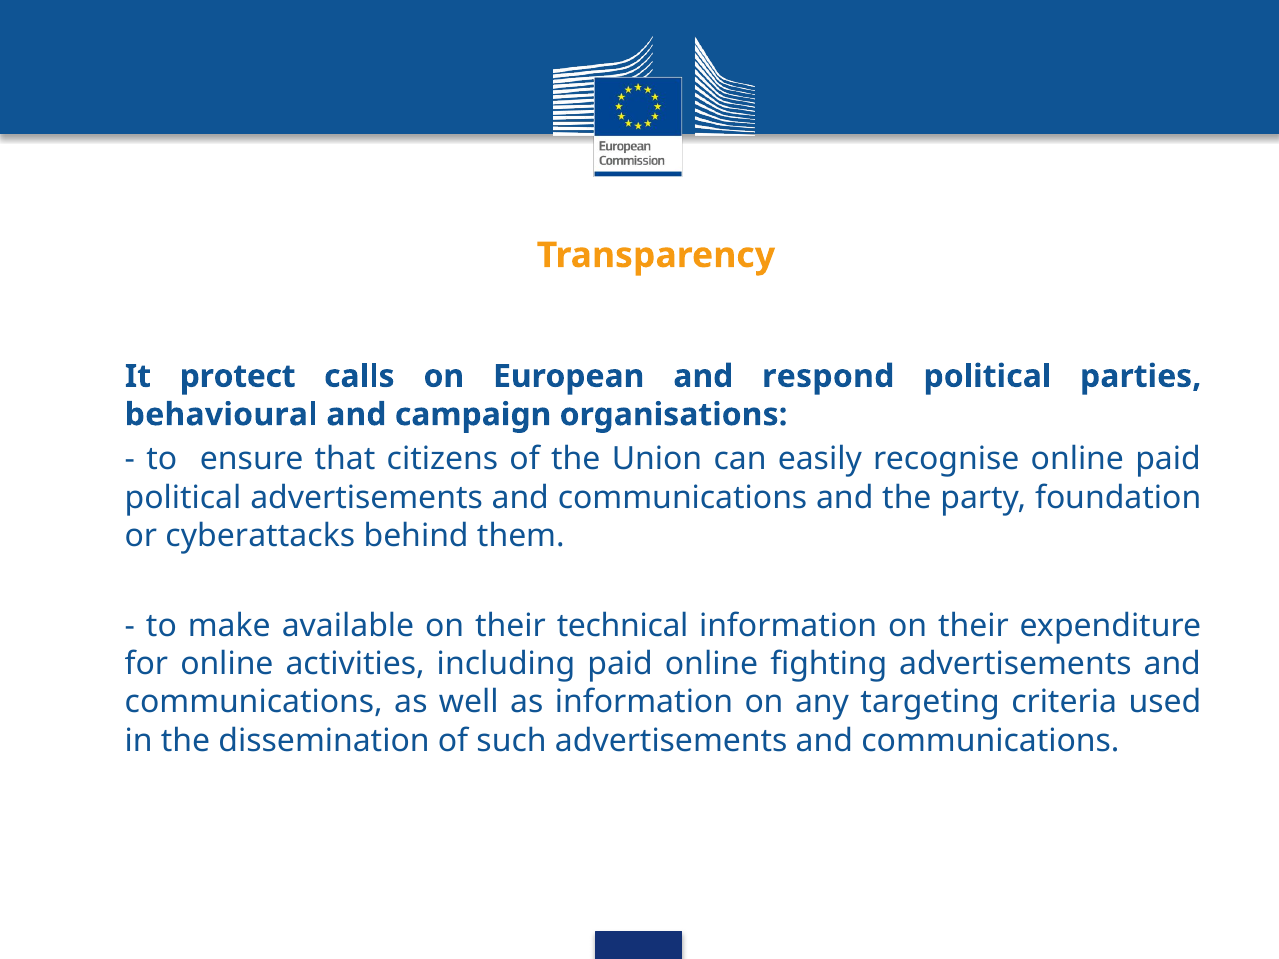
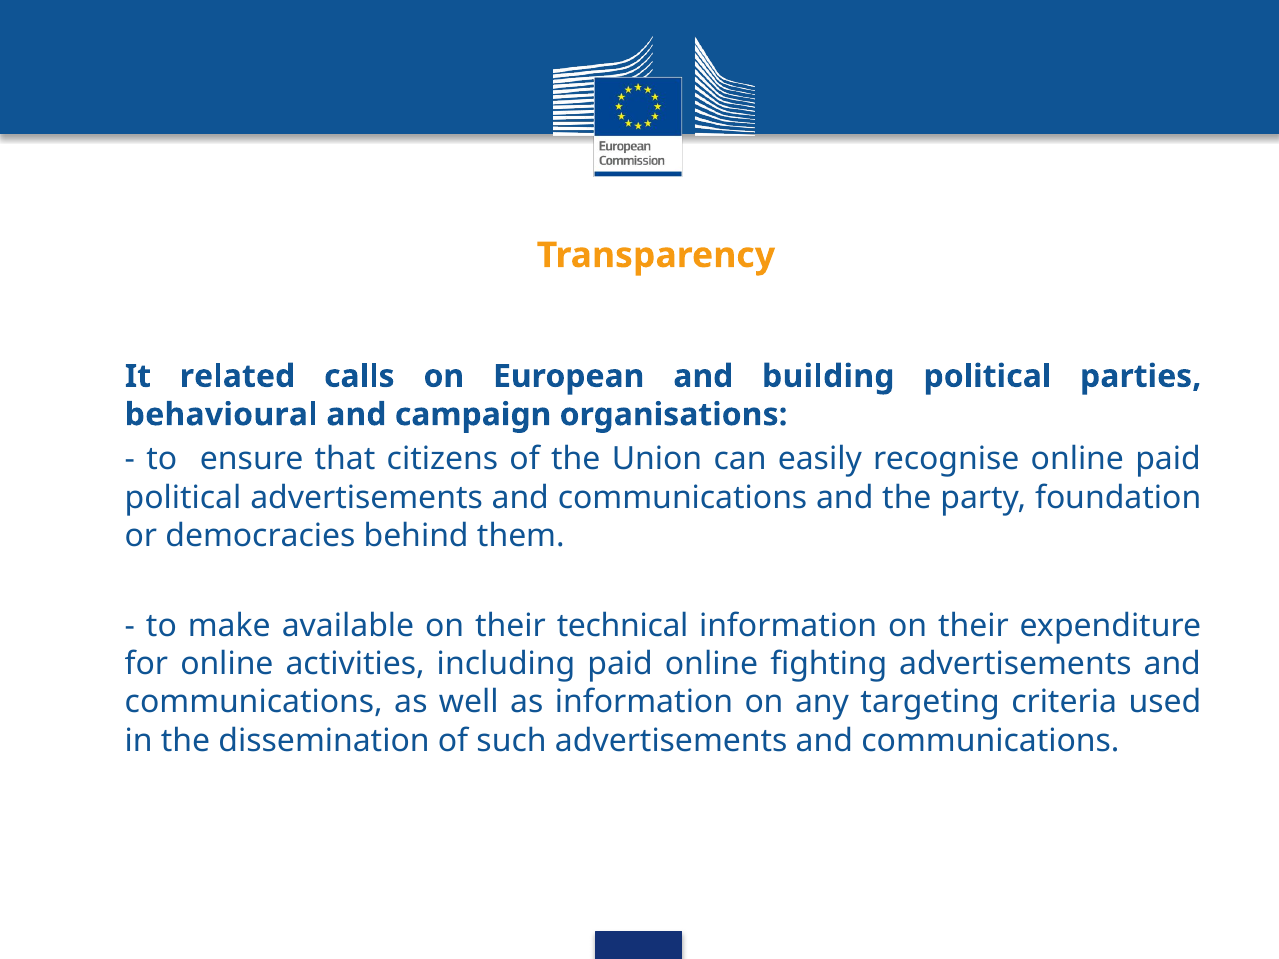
protect: protect -> related (237, 376)
respond: respond -> building (828, 376)
cyberattacks: cyberattacks -> democracies (260, 536)
